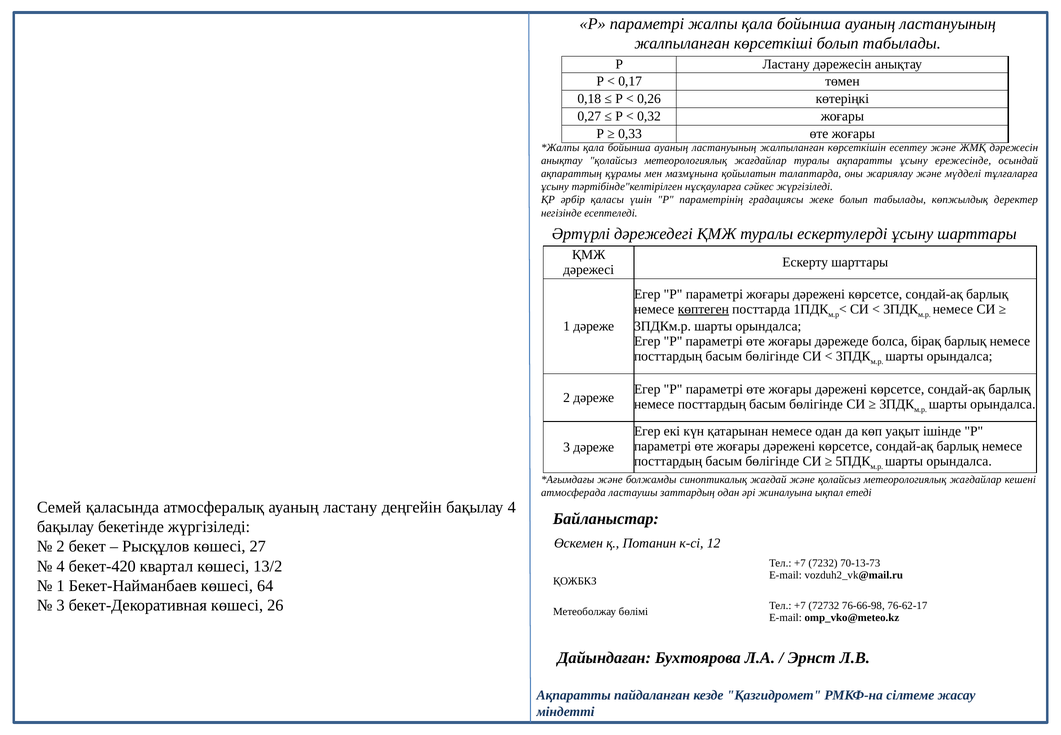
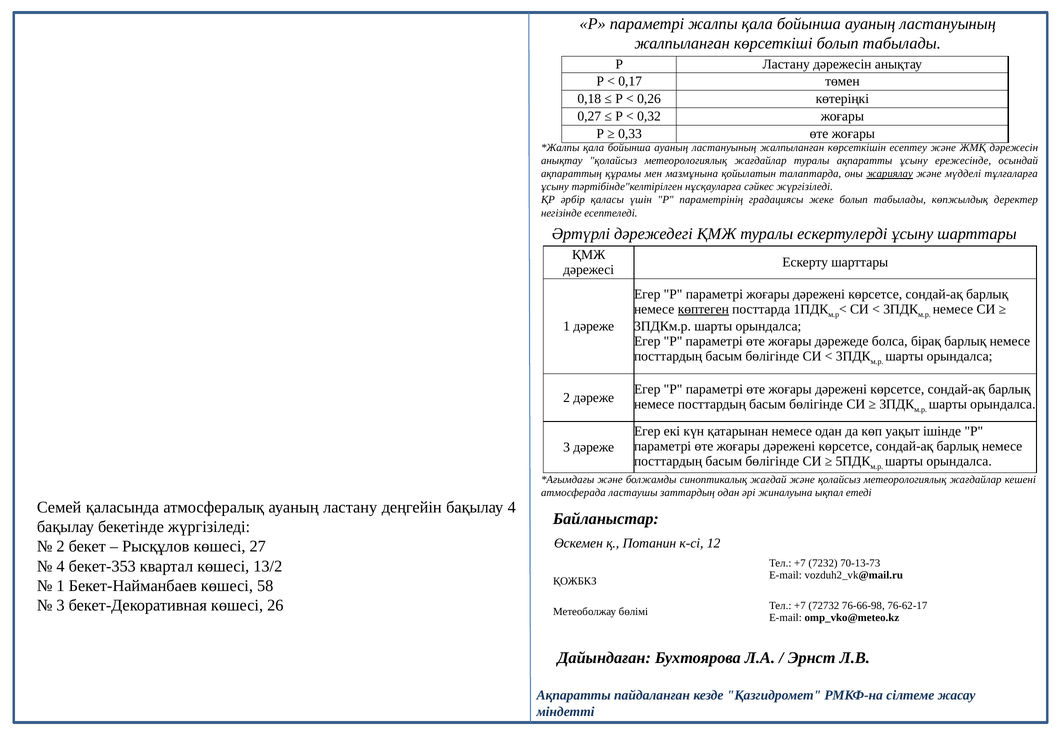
жариялау underline: none -> present (890, 174)
бекет-420: бекет-420 -> бекет-353 (102, 566)
64: 64 -> 58 (265, 585)
